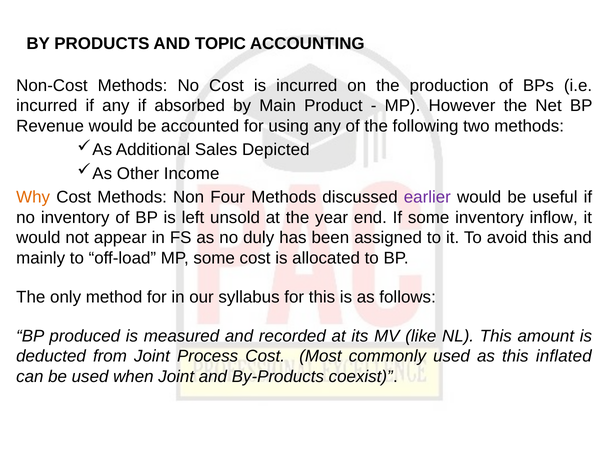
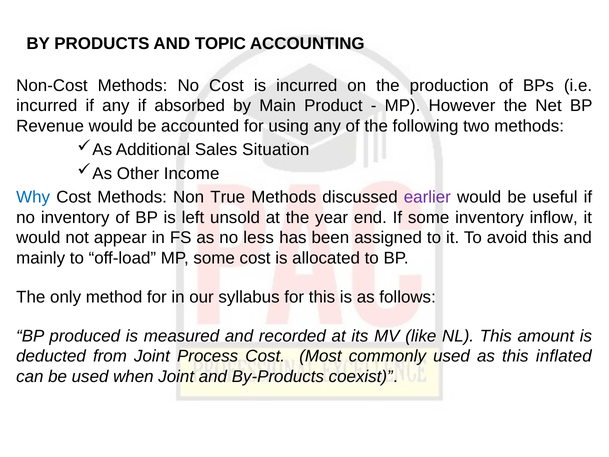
Depicted: Depicted -> Situation (276, 150)
Why colour: orange -> blue (33, 197)
Four: Four -> True (228, 197)
duly: duly -> less (259, 238)
